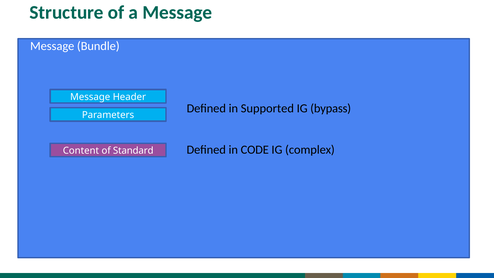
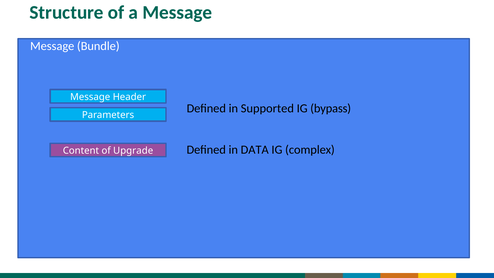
CODE: CODE -> DATA (255, 150)
Standard: Standard -> Upgrade (133, 151)
